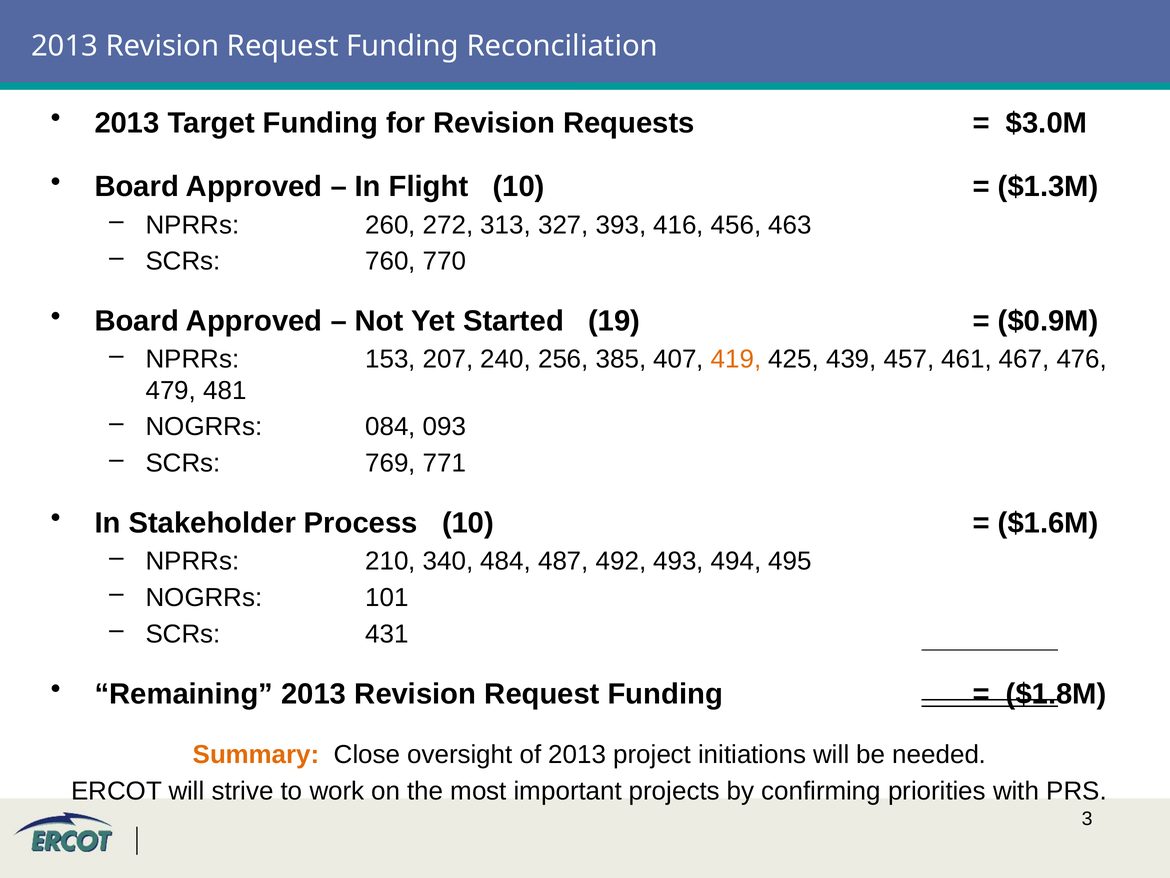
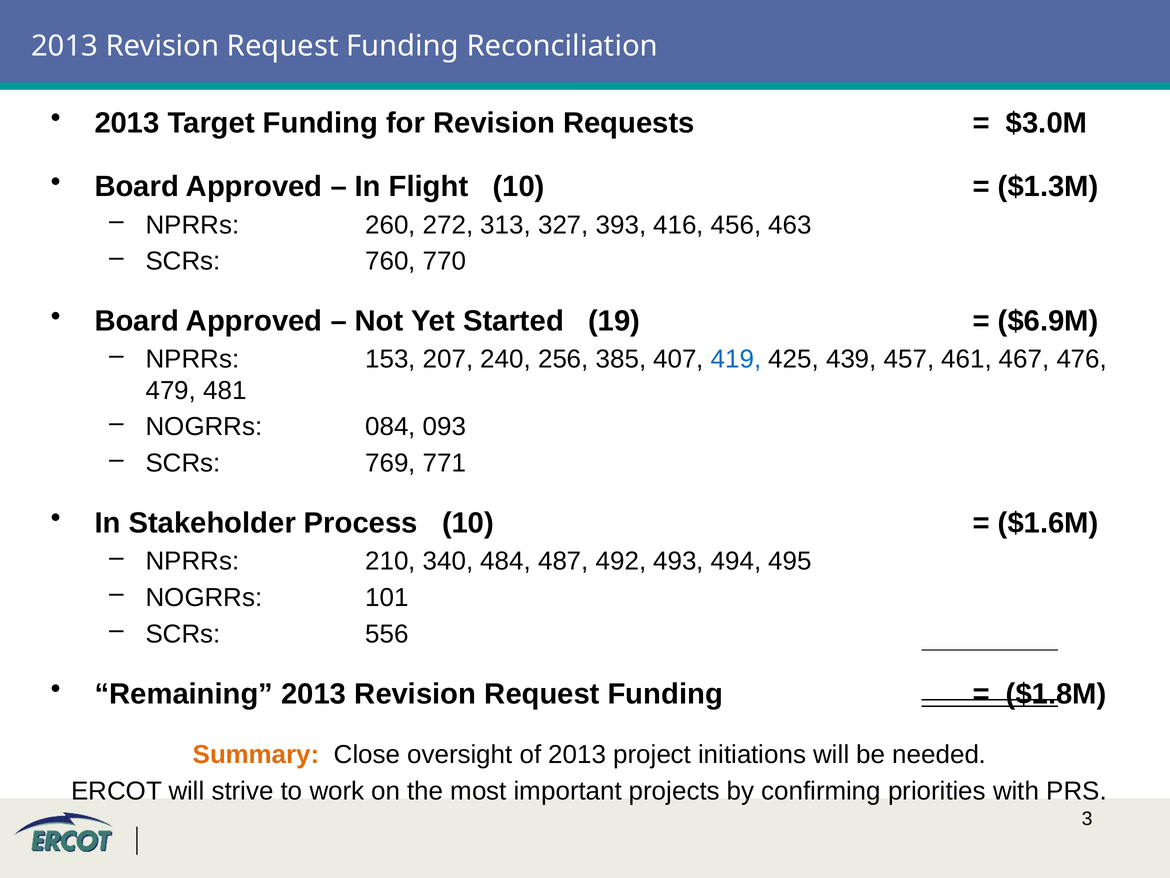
$0.9M: $0.9M -> $6.9M (1048, 321)
419 colour: orange -> blue (736, 359)
431: 431 -> 556 (387, 634)
